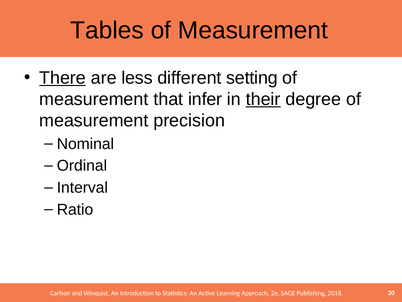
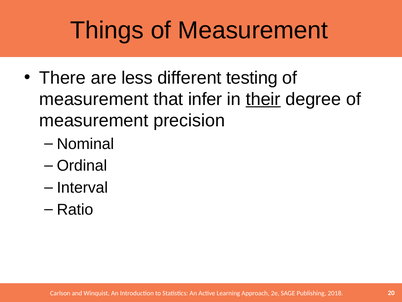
Tables: Tables -> Things (107, 30)
There underline: present -> none (63, 78)
setting: setting -> testing (252, 78)
